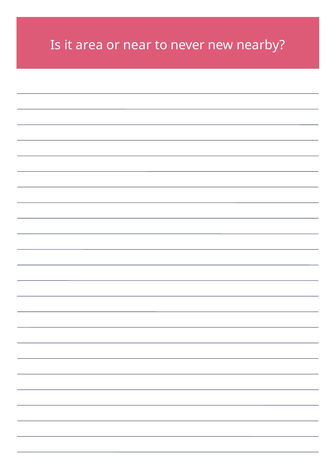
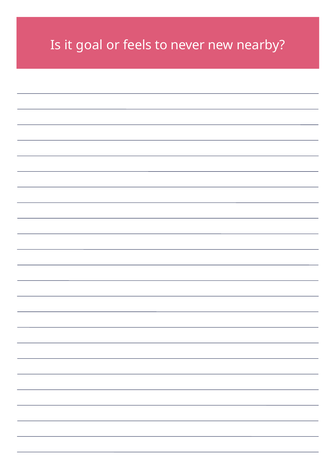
area: area -> goal (89, 45)
near: near -> feels (137, 45)
